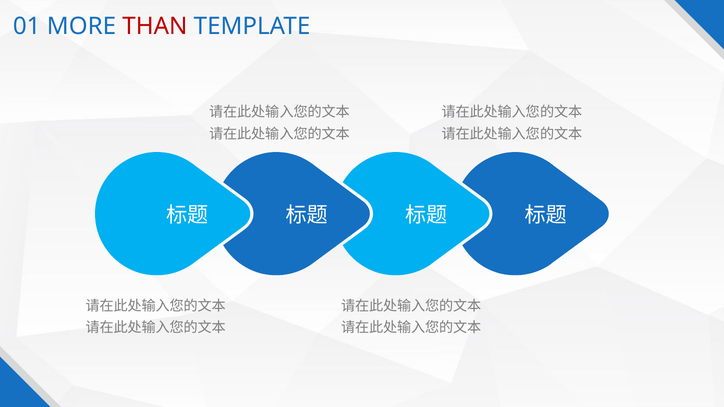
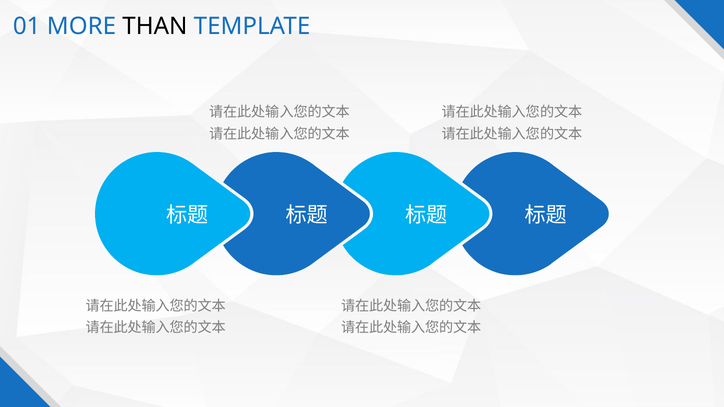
THAN colour: red -> black (155, 26)
